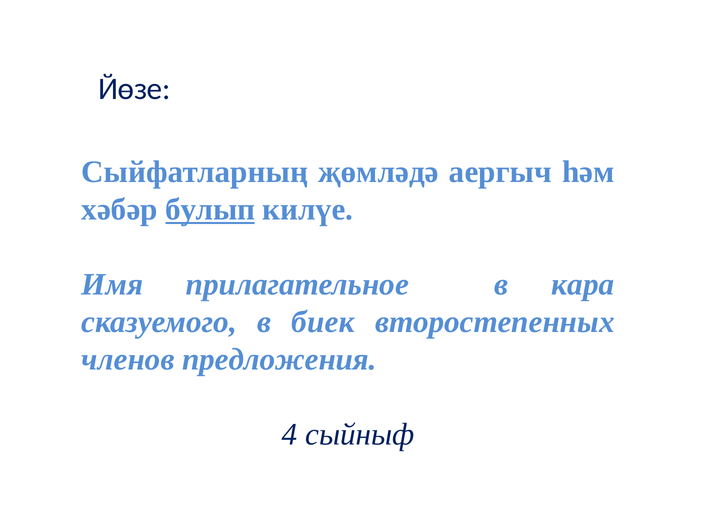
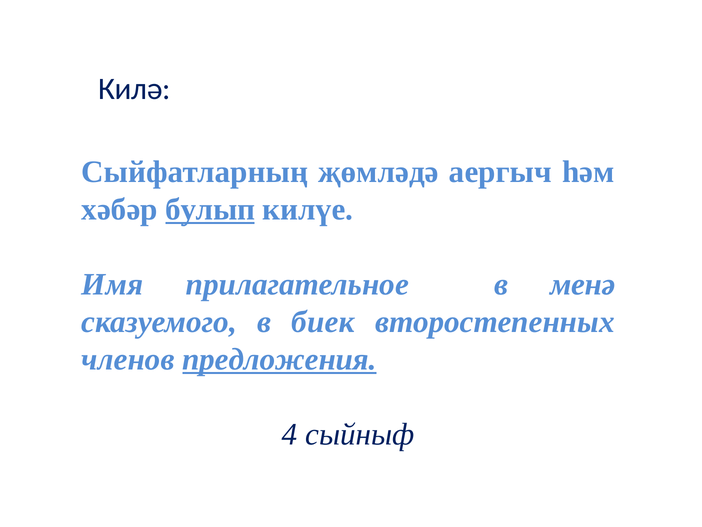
Йөзе: Йөзе -> Килә (134, 89)
кара: кара -> менә (583, 284)
предложения underline: none -> present (279, 359)
